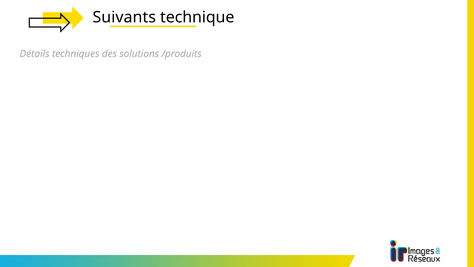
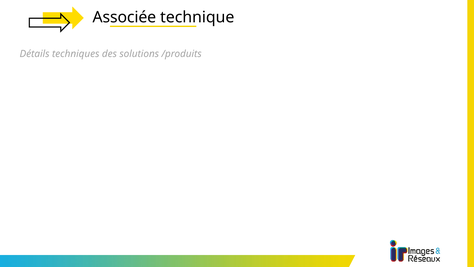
Suivants: Suivants -> Associée (124, 17)
